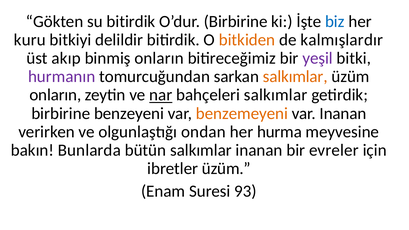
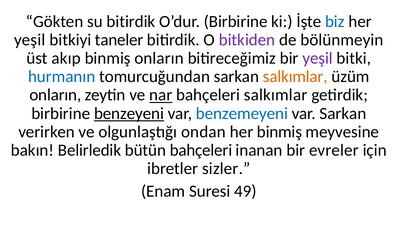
kuru: kuru -> yeşil (30, 40)
delildir: delildir -> taneler (119, 40)
bitkiden colour: orange -> purple (247, 40)
kalmışlardır: kalmışlardır -> bölünmeyin (342, 40)
hurmanın colour: purple -> blue (62, 77)
benzeyeni underline: none -> present (129, 113)
benzemeyeni colour: orange -> blue (242, 113)
var Inanan: Inanan -> Sarkan (343, 113)
her hurma: hurma -> binmiş (279, 132)
Bunlarda: Bunlarda -> Belirledik (90, 150)
bütün salkımlar: salkımlar -> bahçeleri (201, 150)
ibretler üzüm: üzüm -> sizler (226, 169)
93: 93 -> 49 (246, 191)
